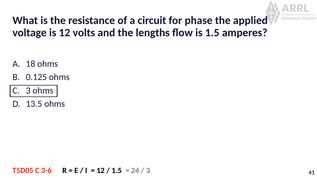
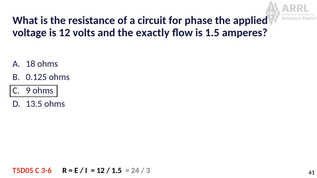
lengths: lengths -> exactly (153, 33)
C 3: 3 -> 9 (28, 91)
